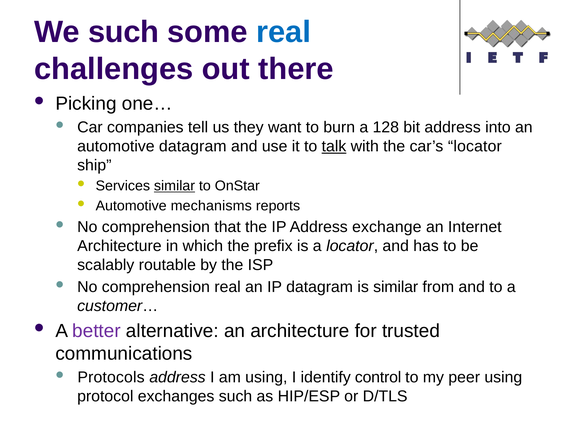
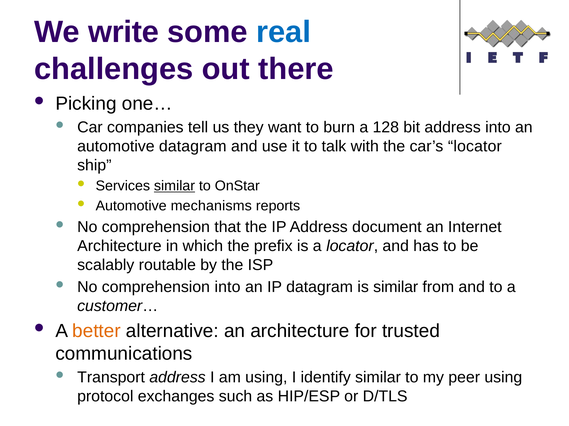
We such: such -> write (124, 32)
talk underline: present -> none (334, 147)
exchange: exchange -> document (387, 227)
comprehension real: real -> into (227, 288)
better colour: purple -> orange (97, 331)
Protocols: Protocols -> Transport (111, 378)
identify control: control -> similar (378, 378)
